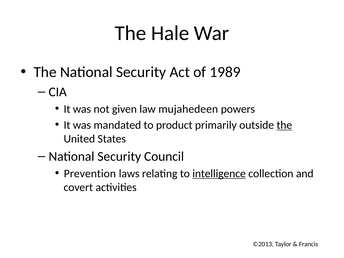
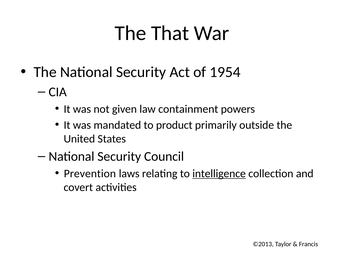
Hale: Hale -> That (170, 33)
1989: 1989 -> 1954 (225, 72)
mujahedeen: mujahedeen -> containment (188, 109)
the underline: present -> none (284, 125)
